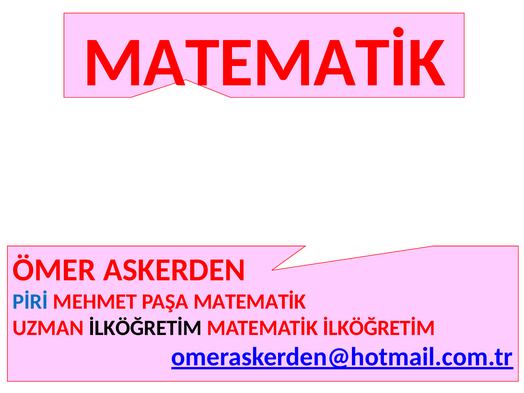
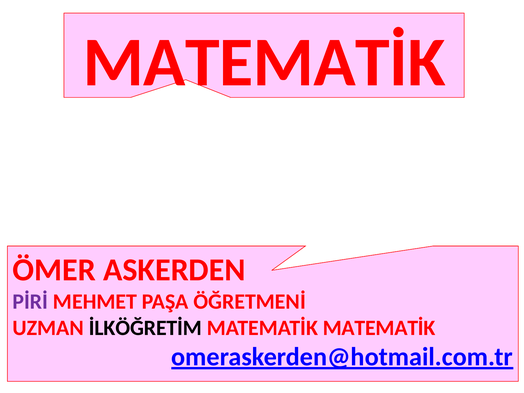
PİRİ colour: blue -> purple (30, 302)
PAŞA MATEMATİK: MATEMATİK -> ÖĞRETMENİ (250, 302)
MATEMATİK İLKÖĞRETİM: İLKÖĞRETİM -> MATEMATİK (379, 328)
